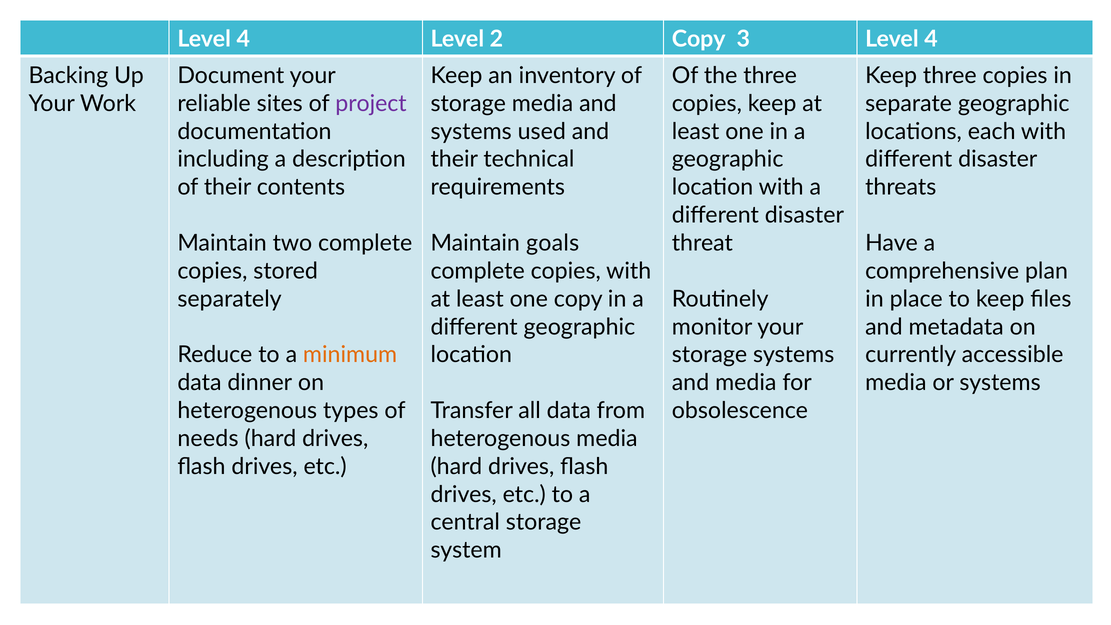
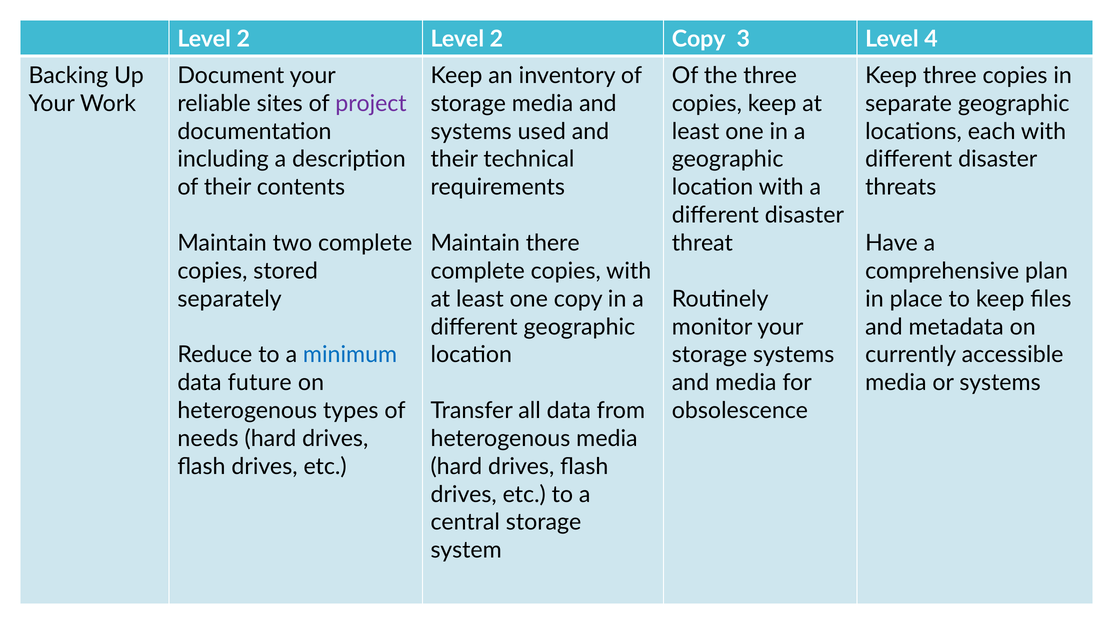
4: 4 -> 2 (243, 39)
goals: goals -> there (553, 243)
minimum colour: orange -> blue (350, 355)
dinner: dinner -> future (260, 383)
